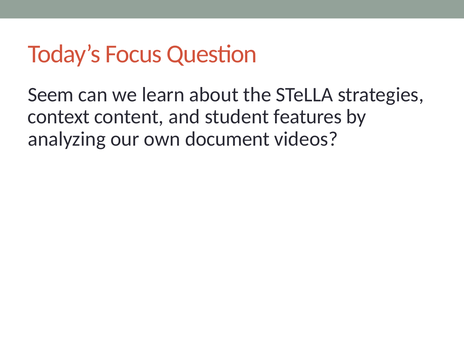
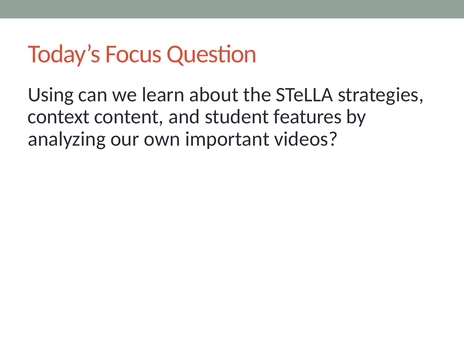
Seem: Seem -> Using (51, 95)
document: document -> important (227, 139)
